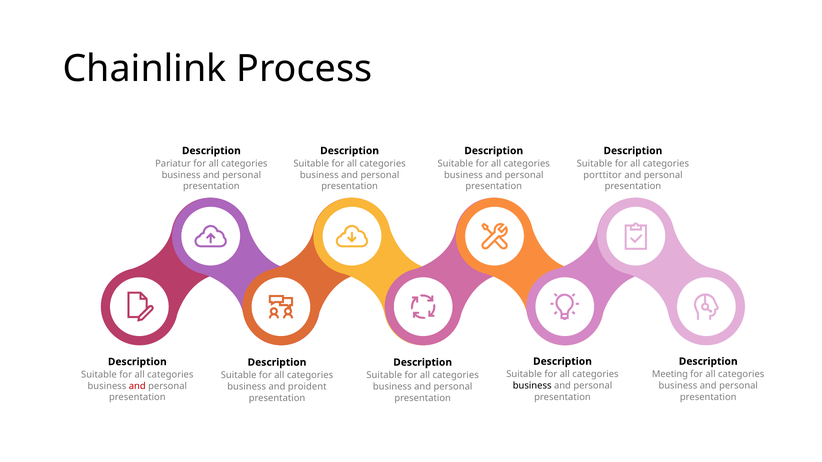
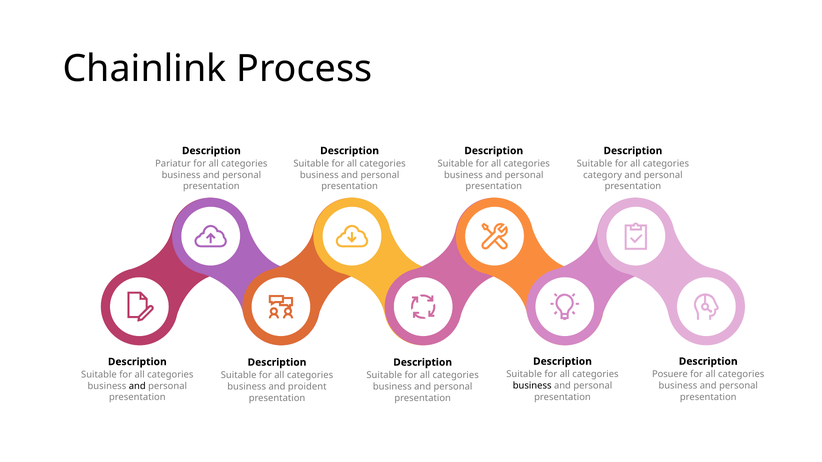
porttitor: porttitor -> category (603, 175)
Meeting: Meeting -> Posuere (670, 375)
and colour: red -> black (137, 386)
